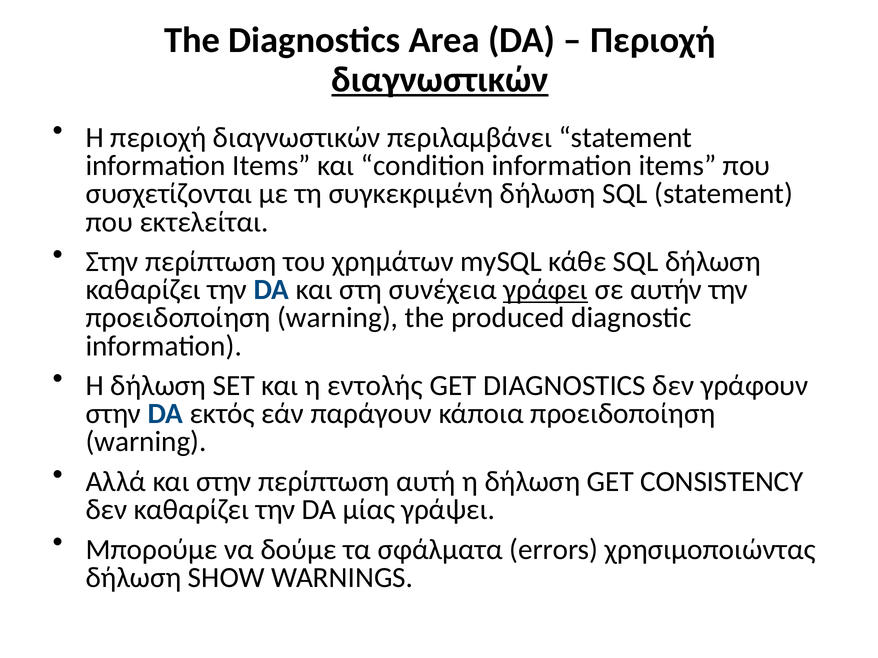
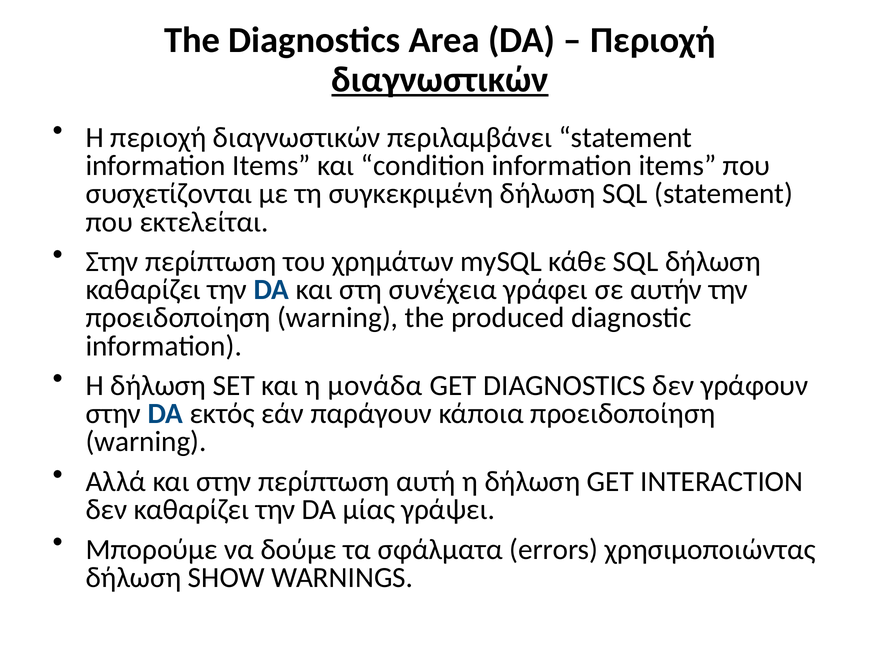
γράφει underline: present -> none (546, 290)
εντολής: εντολής -> μονάδα (375, 386)
CONSISTENCY: CONSISTENCY -> INTERACTION (722, 482)
